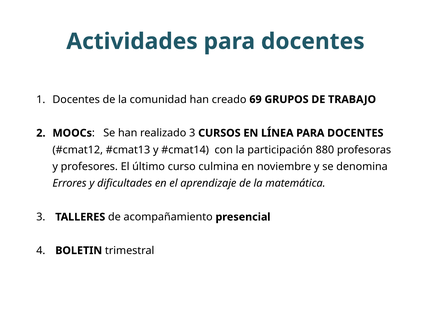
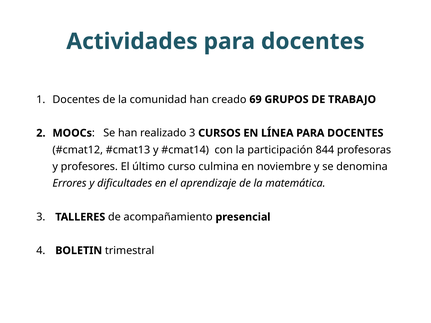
880: 880 -> 844 (325, 150)
